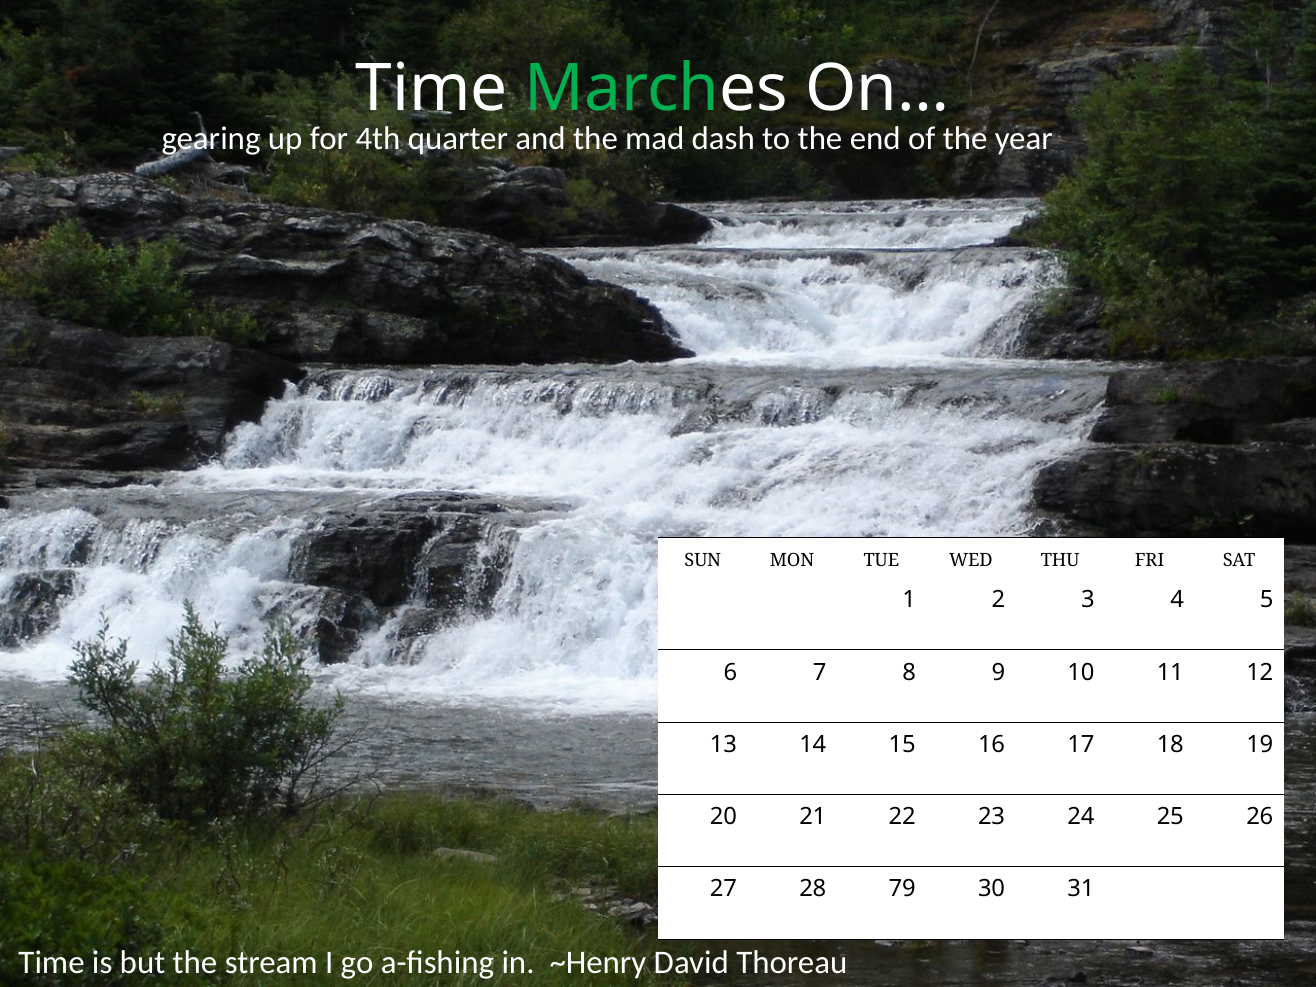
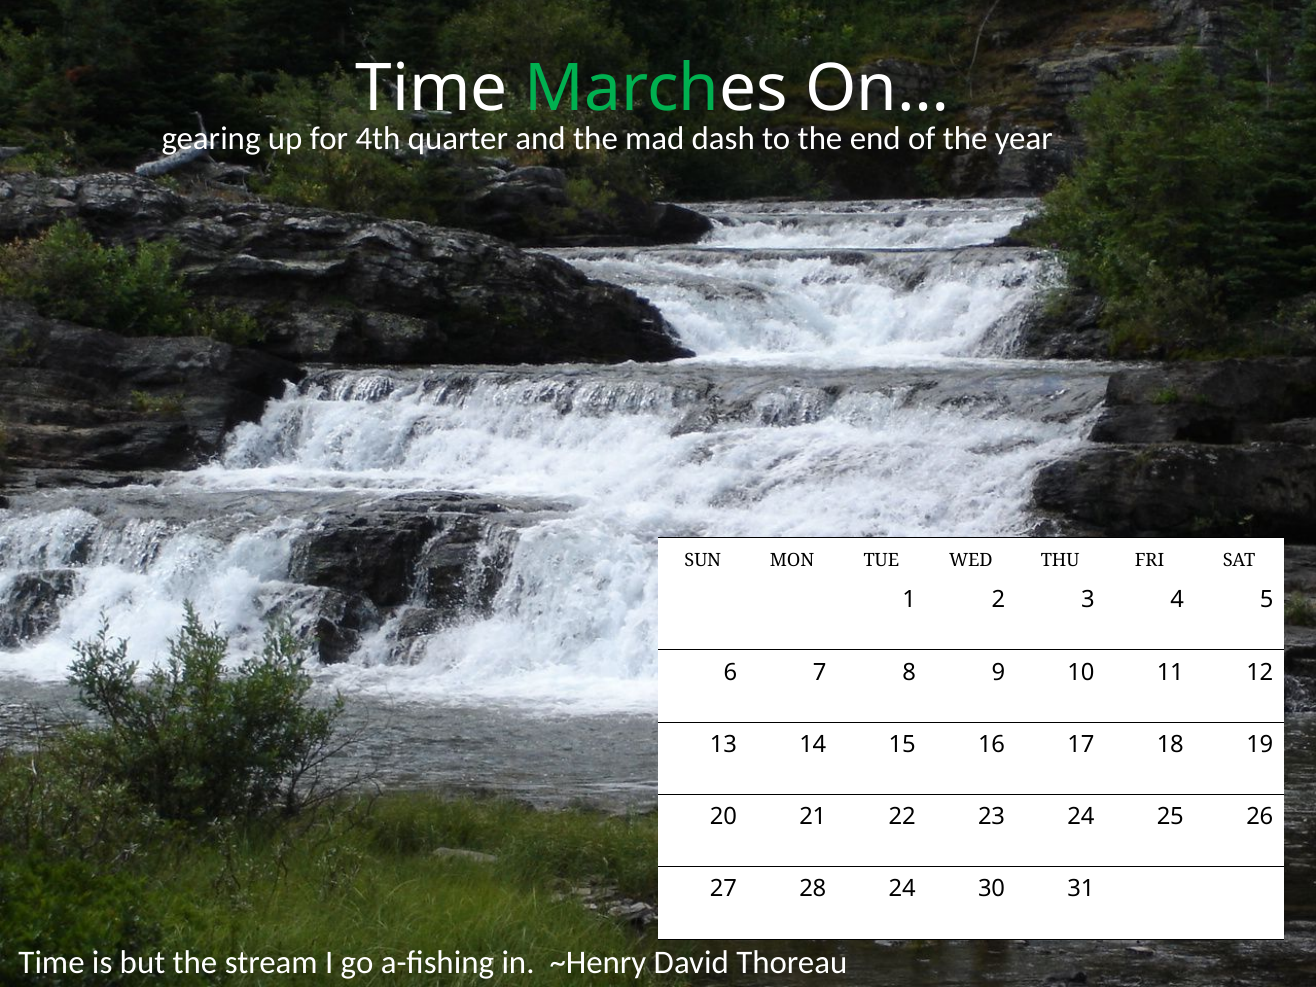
28 79: 79 -> 24 (902, 889)
